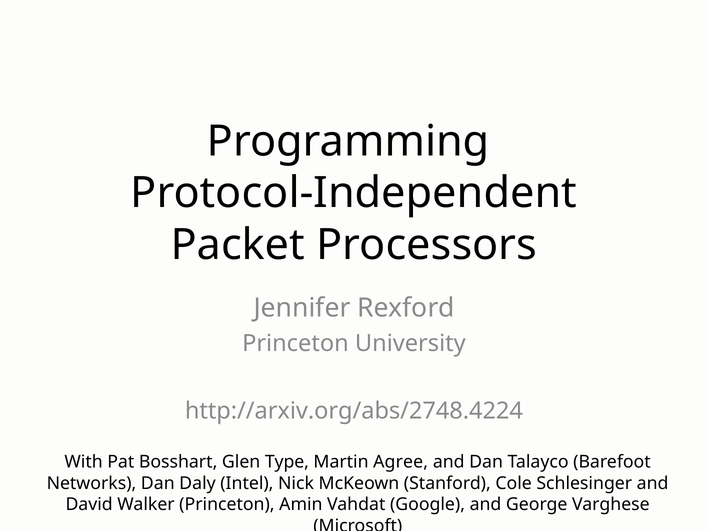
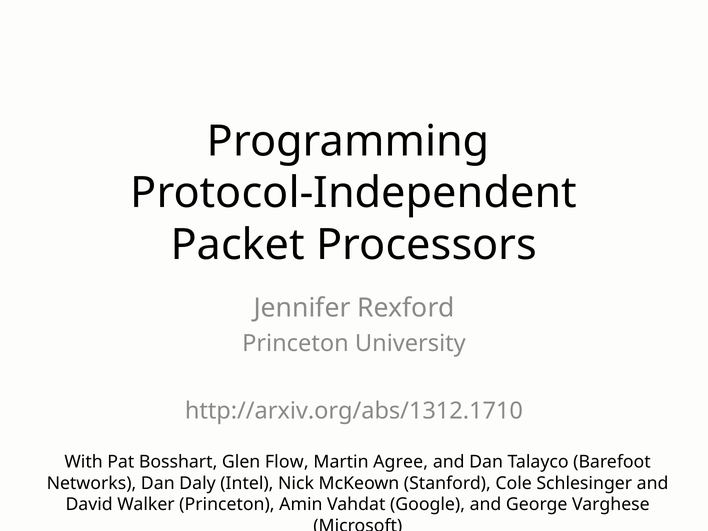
http://arxiv.org/abs/2748.4224: http://arxiv.org/abs/2748.4224 -> http://arxiv.org/abs/1312.1710 (354, 411)
Type: Type -> Flow (287, 462)
